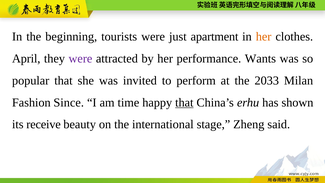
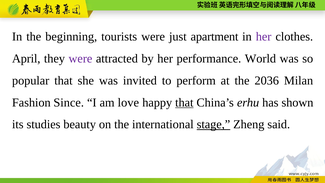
her colour: orange -> purple (264, 37)
Wants: Wants -> World (260, 59)
2033: 2033 -> 2036 (267, 80)
time: time -> love (128, 102)
receive: receive -> studies (43, 124)
stage underline: none -> present (213, 124)
